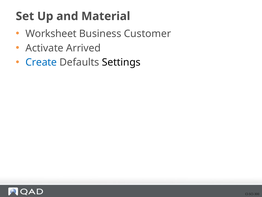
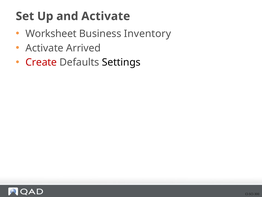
and Material: Material -> Activate (106, 16)
Customer: Customer -> Inventory (147, 34)
Create colour: blue -> red (41, 62)
